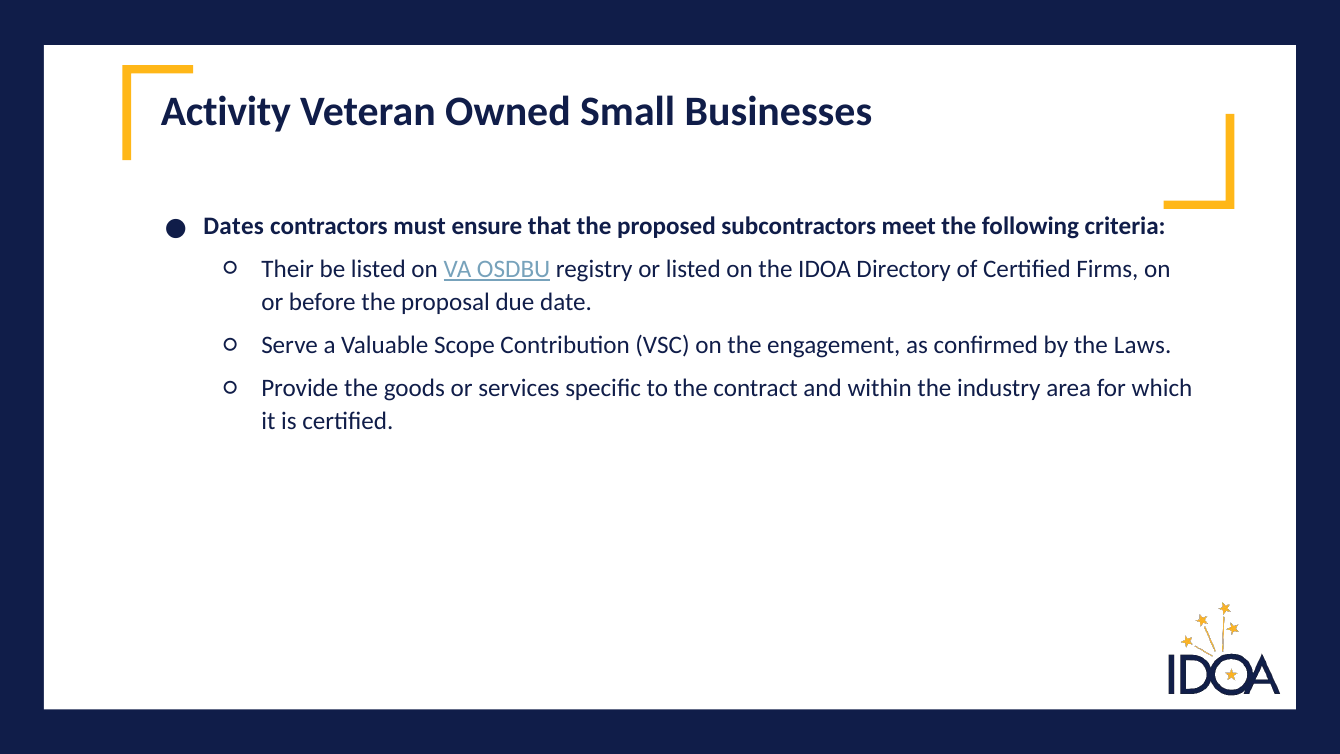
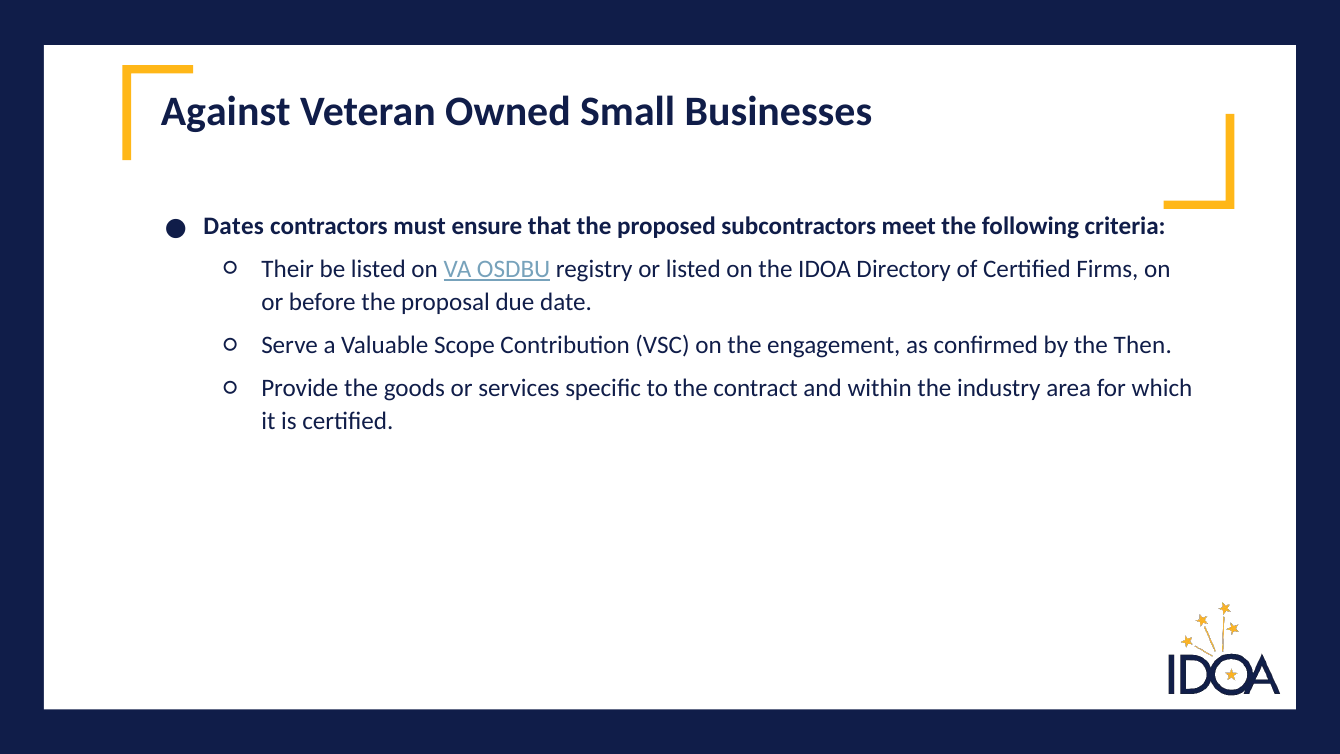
Activity: Activity -> Against (226, 112)
Laws: Laws -> Then (1143, 345)
